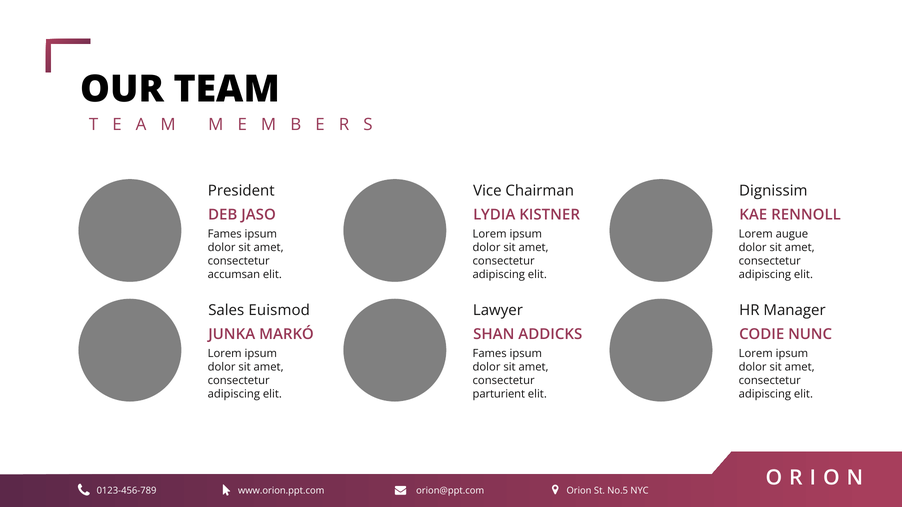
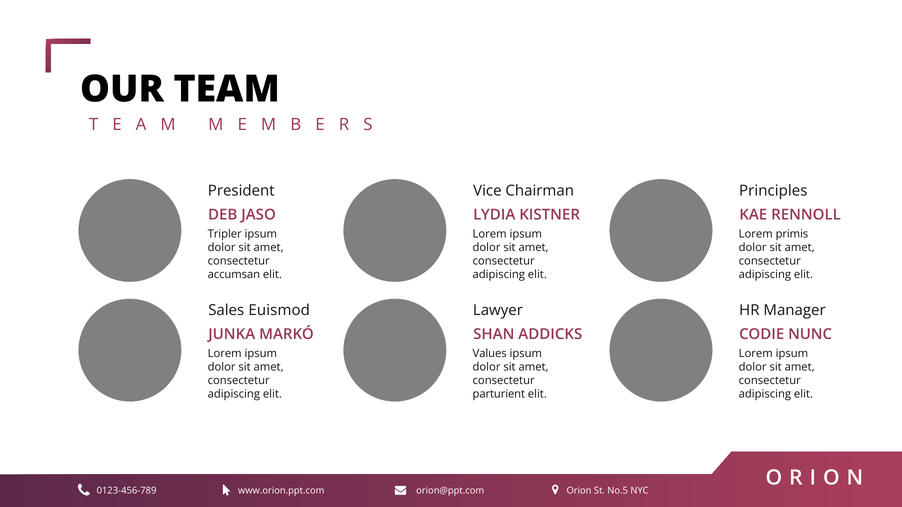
Dignissim: Dignissim -> Principles (773, 191)
Fames: Fames -> Tripler (225, 234)
augue: augue -> primis (792, 234)
Fames: Fames -> Values (490, 354)
